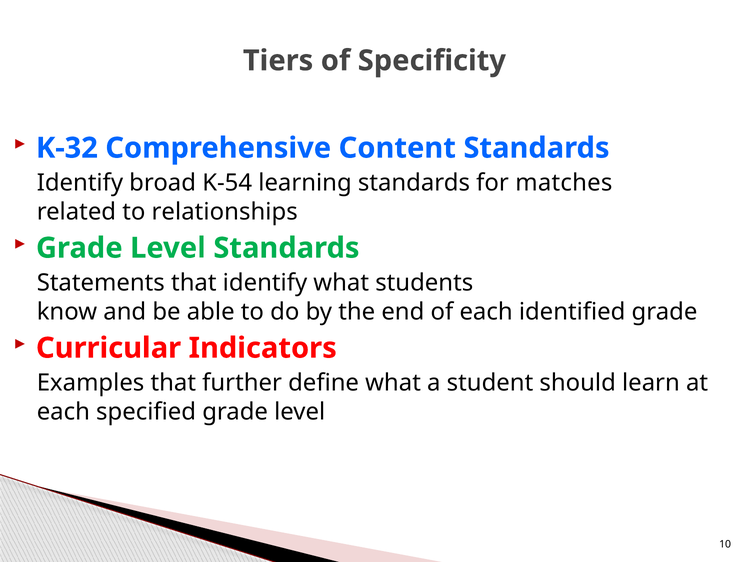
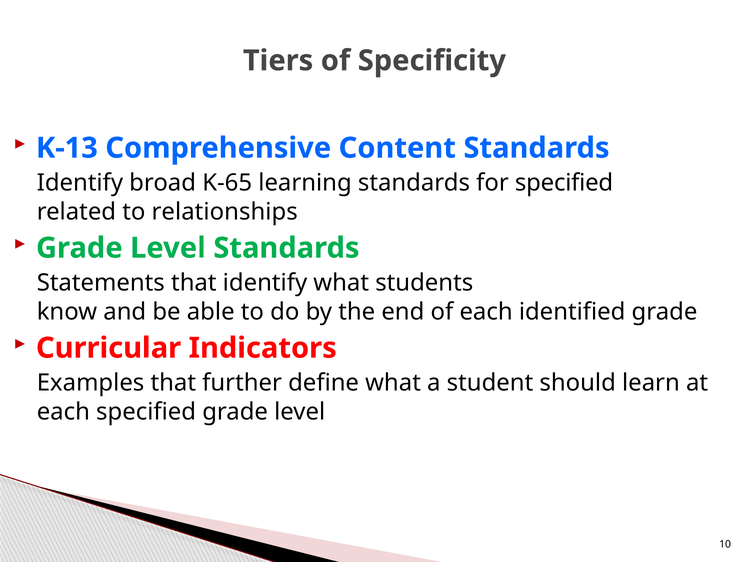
K-32: K-32 -> K-13 (67, 148)
K-54: K-54 -> K-65 (227, 183)
for matches: matches -> specified (564, 183)
